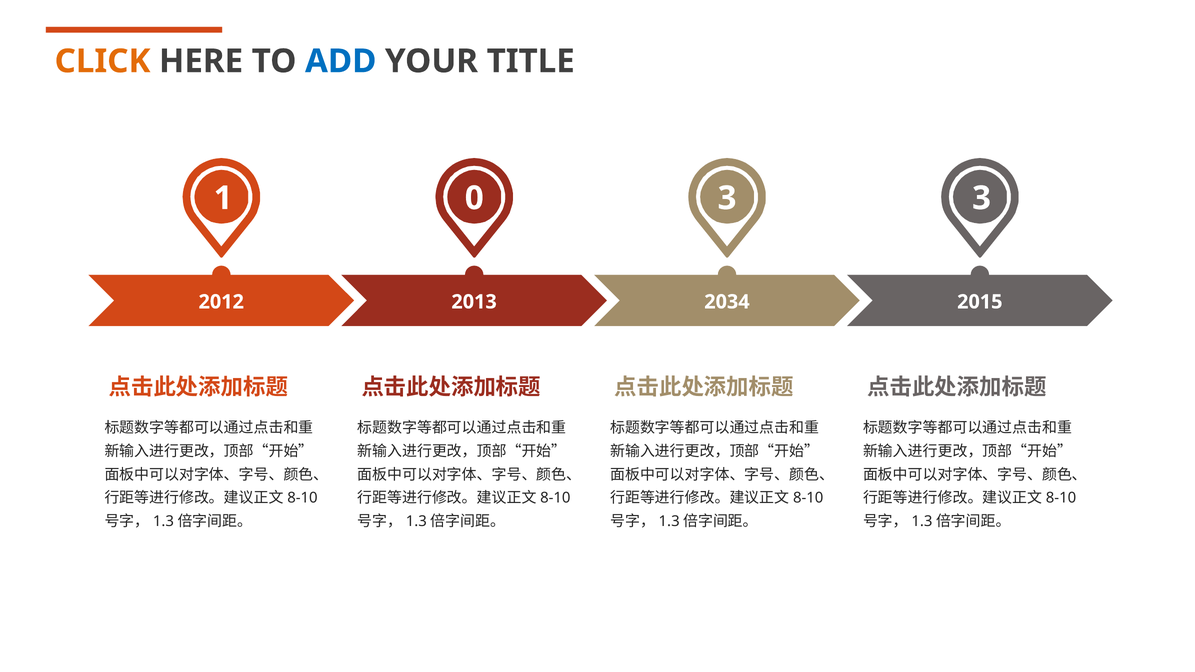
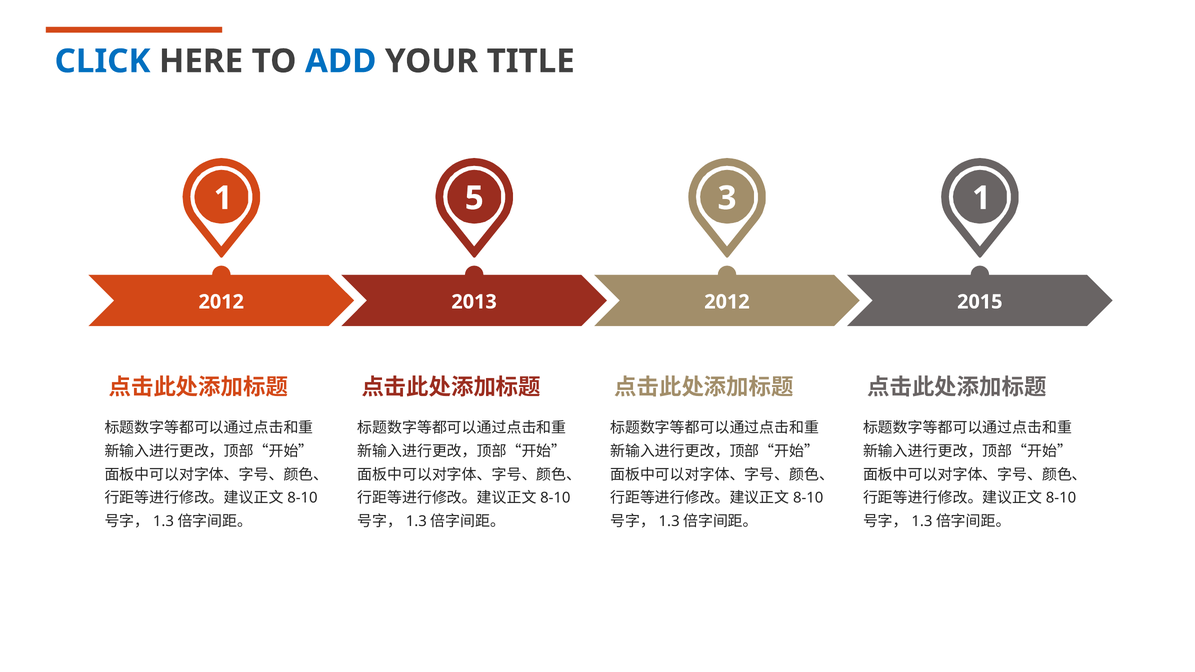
CLICK colour: orange -> blue (103, 61)
0: 0 -> 5 (474, 198)
3 3: 3 -> 1 (982, 198)
2013 2034: 2034 -> 2012 (727, 302)
